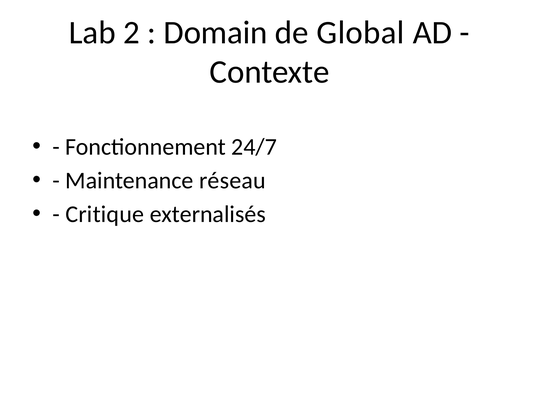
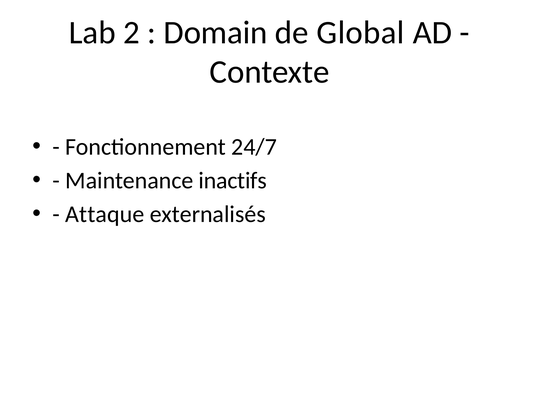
réseau: réseau -> inactifs (233, 180)
Critique: Critique -> Attaque (105, 214)
